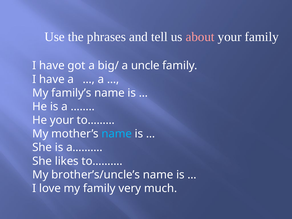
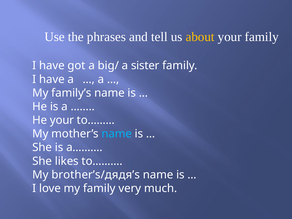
about colour: pink -> yellow (200, 37)
uncle: uncle -> sister (145, 66)
brother’s/uncle’s: brother’s/uncle’s -> brother’s/дядя’s (96, 175)
